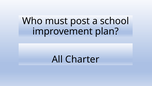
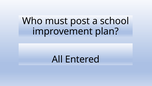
Charter: Charter -> Entered (82, 59)
